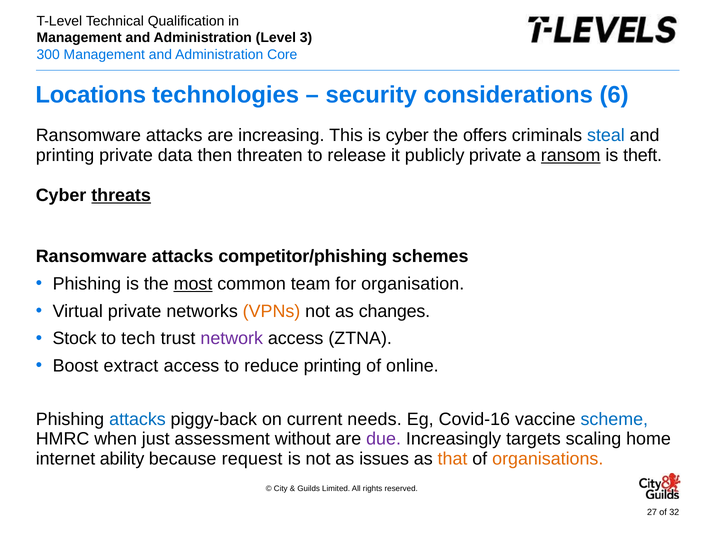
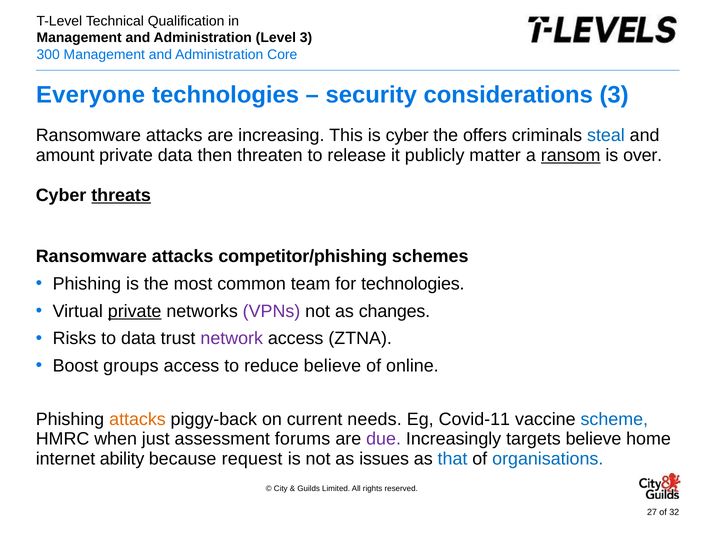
Locations: Locations -> Everyone (91, 95)
considerations 6: 6 -> 3 (614, 95)
printing: printing -> amount (65, 156)
publicly private: private -> matter (495, 156)
theft: theft -> over (643, 156)
most underline: present -> none (193, 284)
for organisation: organisation -> technologies (413, 284)
private underline: none -> present (135, 311)
VPNs colour: orange -> purple (272, 311)
Stock: Stock -> Risks (74, 339)
to tech: tech -> data (138, 339)
extract: extract -> groups (131, 366)
reduce printing: printing -> believe (332, 366)
attacks colour: blue -> orange (137, 419)
Covid-16: Covid-16 -> Covid-11 (474, 419)
without: without -> forums (303, 439)
targets scaling: scaling -> believe (594, 439)
that colour: orange -> blue (453, 459)
organisations colour: orange -> blue (548, 459)
